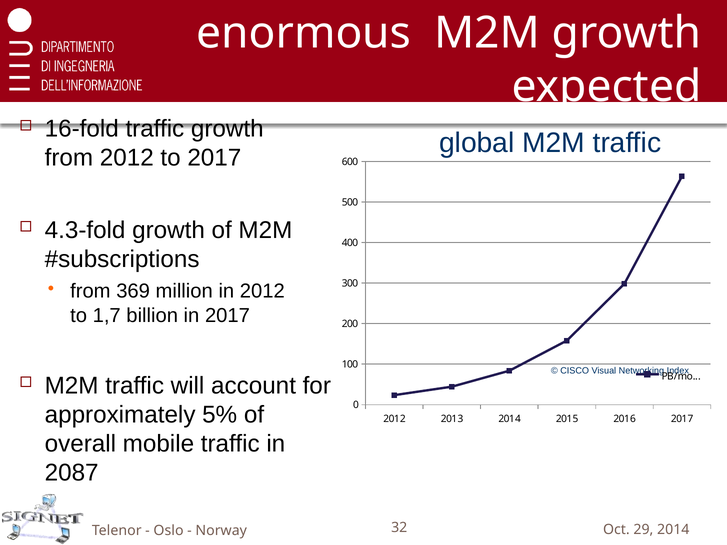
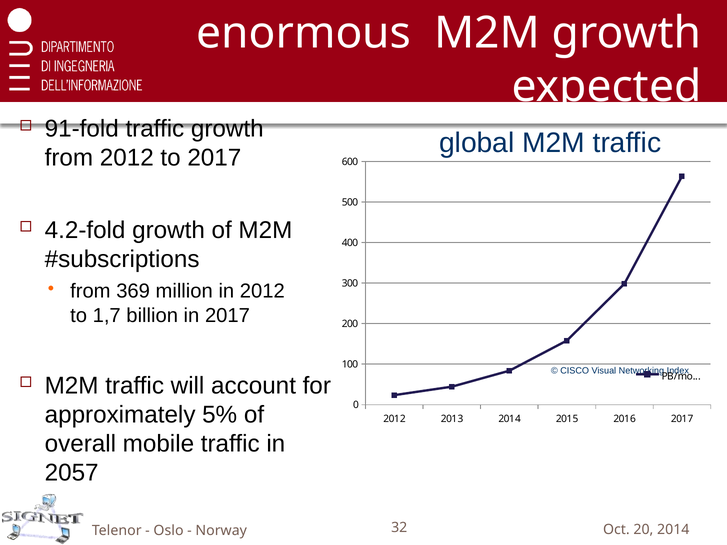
16-fold: 16-fold -> 91-fold (82, 129)
4.3-fold: 4.3-fold -> 4.2-fold (85, 230)
2087: 2087 -> 2057 (72, 473)
29: 29 -> 20 (643, 530)
